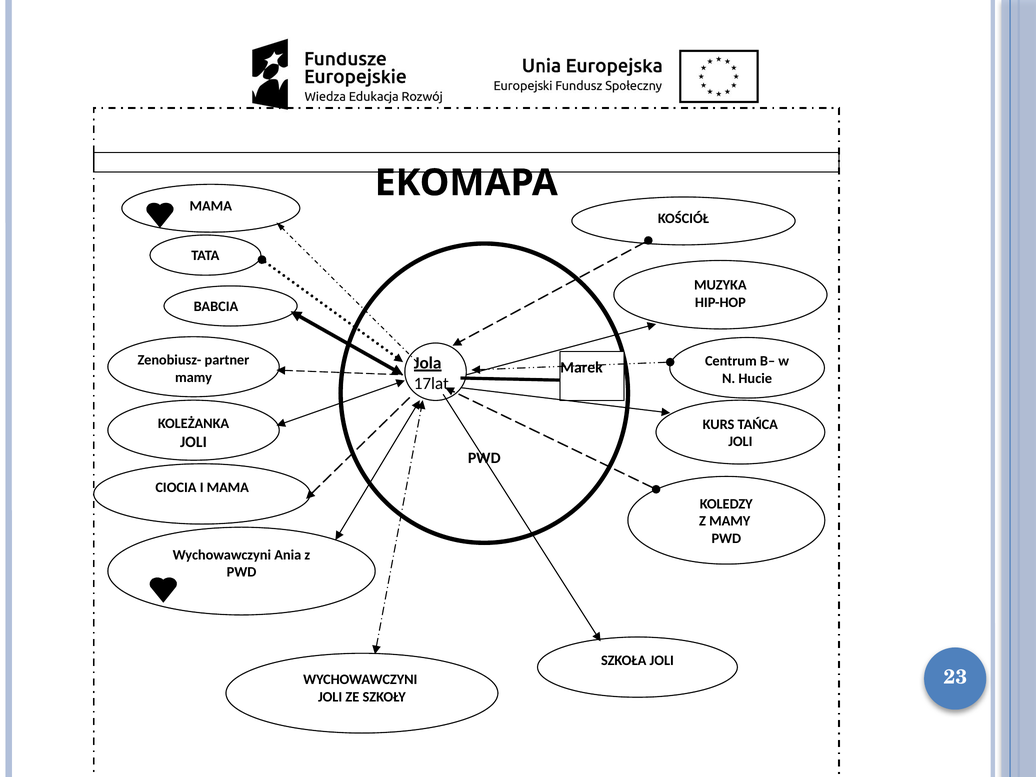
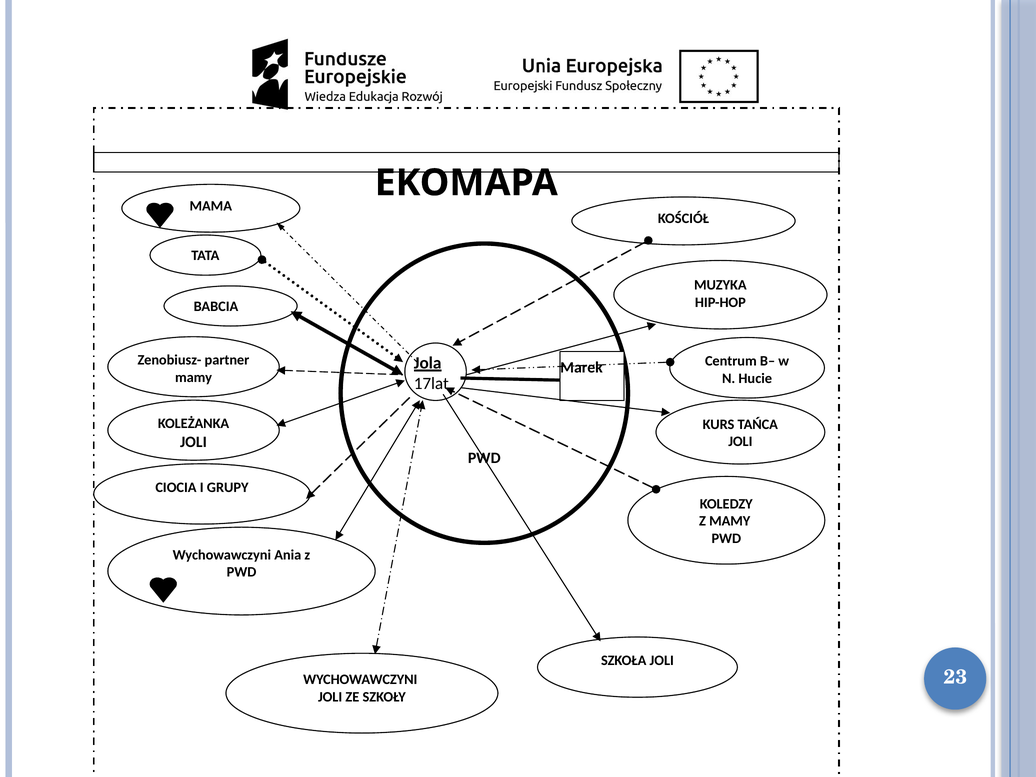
I MAMA: MAMA -> GRUPY (228, 487)
